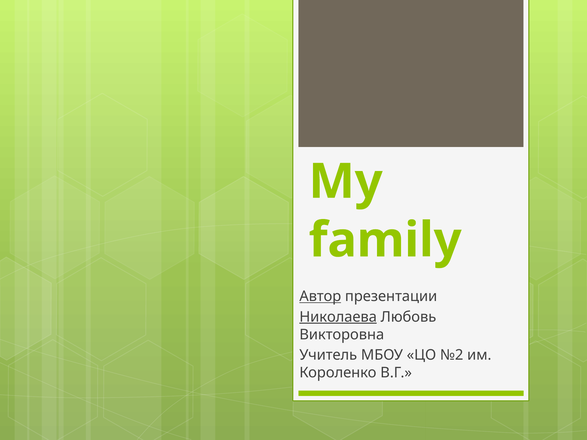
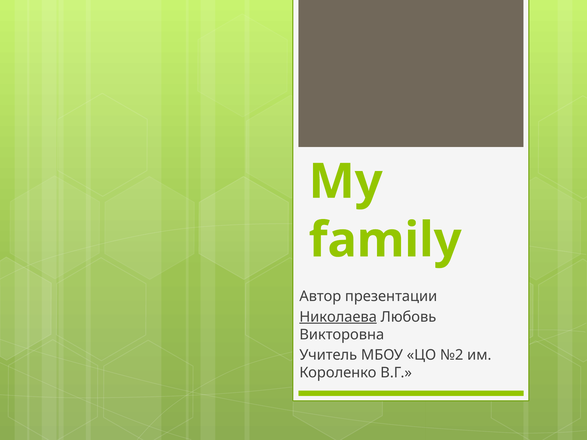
Автор underline: present -> none (320, 297)
